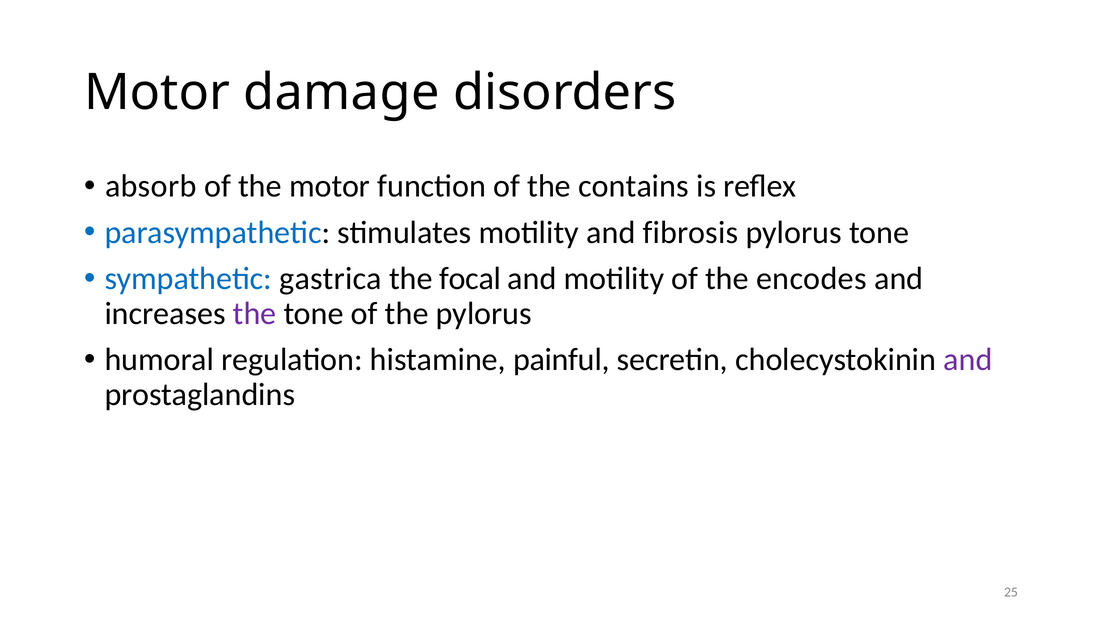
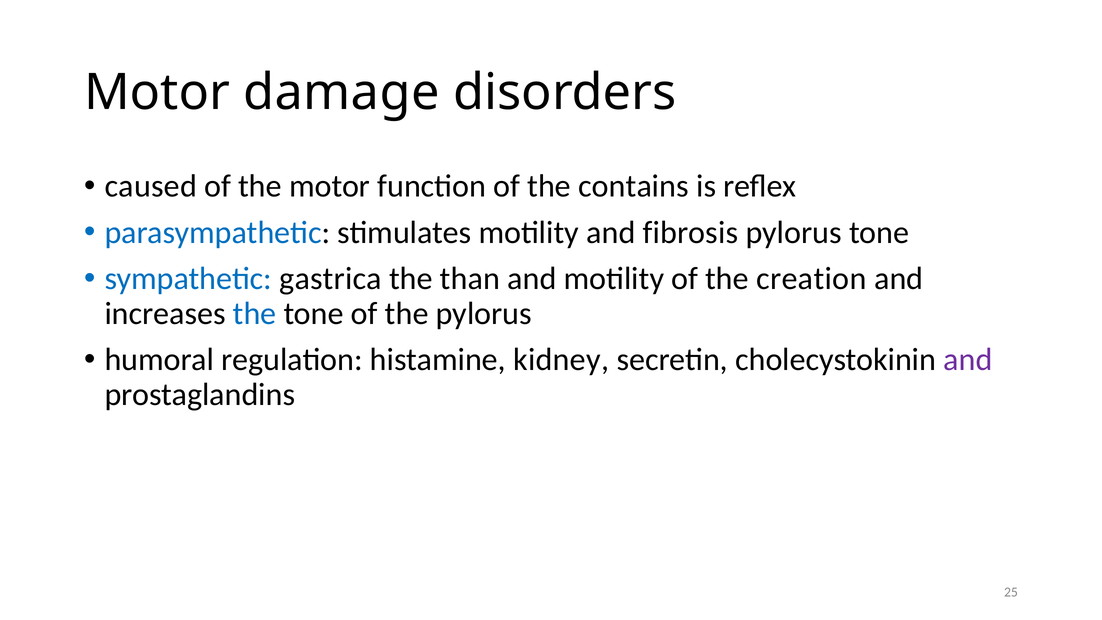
absorb: absorb -> caused (151, 186)
focal: focal -> than (470, 279)
encodes: encodes -> creation (811, 279)
the colour: purple -> blue (255, 313)
painful: painful -> kidney (561, 360)
